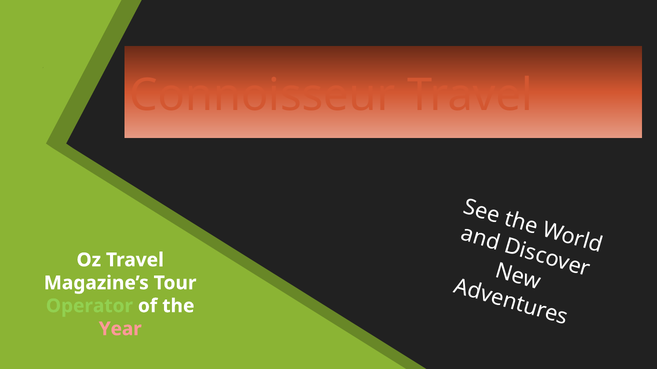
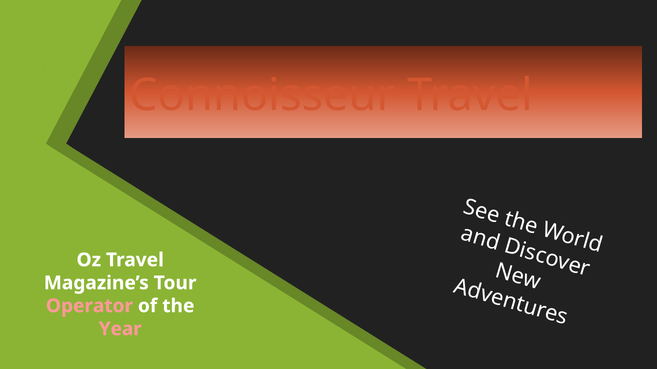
Operator colour: light green -> pink (89, 306)
